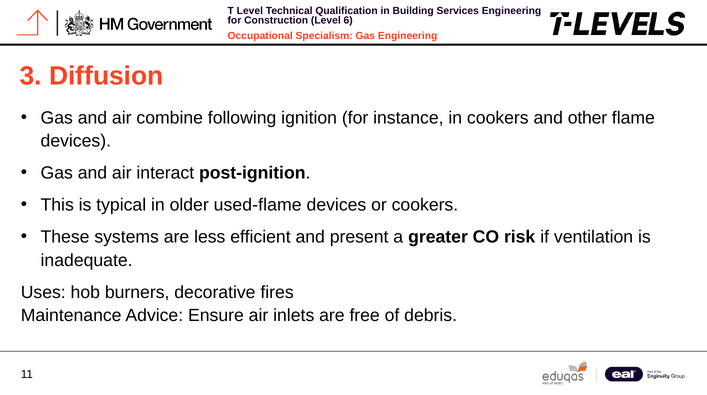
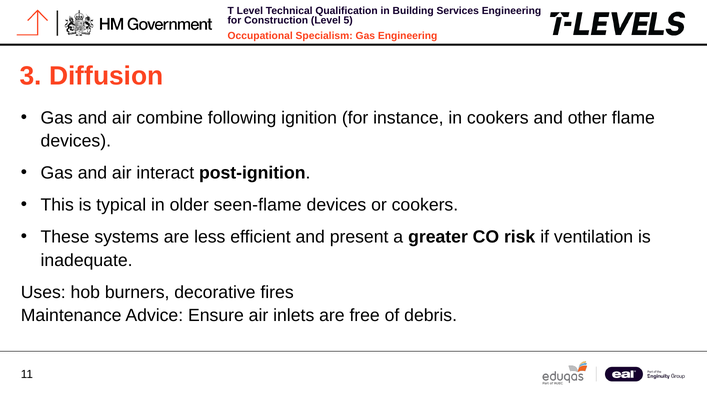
6: 6 -> 5 (348, 20)
used-flame: used-flame -> seen-flame (258, 205)
